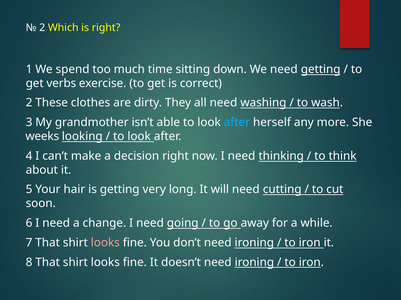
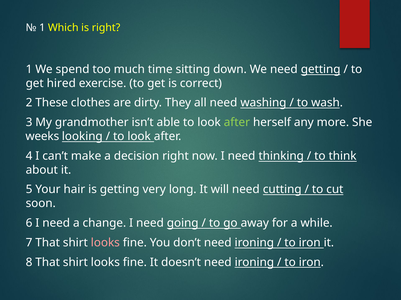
2: 2 -> 1 (42, 28)
verbs: verbs -> hired (61, 83)
after colour: light blue -> light green (237, 123)
